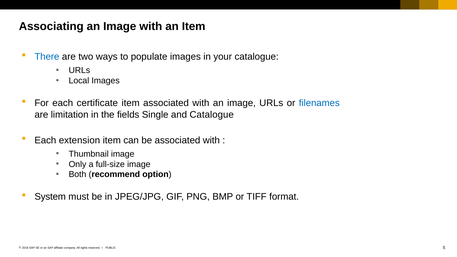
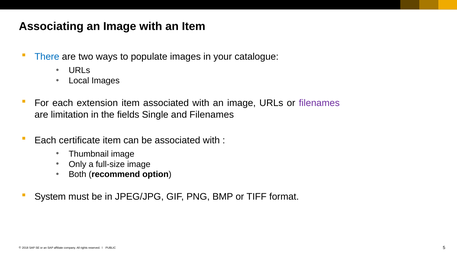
certificate: certificate -> extension (97, 103)
filenames colour: blue -> purple (319, 103)
and Catalogue: Catalogue -> Filenames (212, 115)
extension: extension -> certificate (79, 140)
